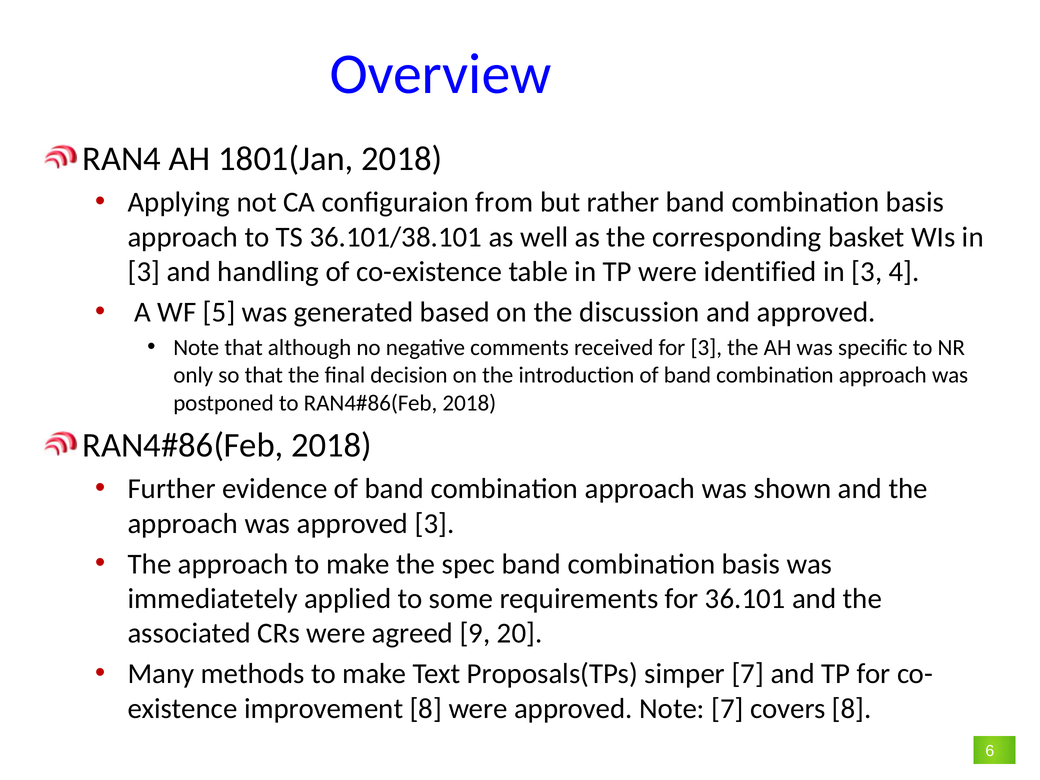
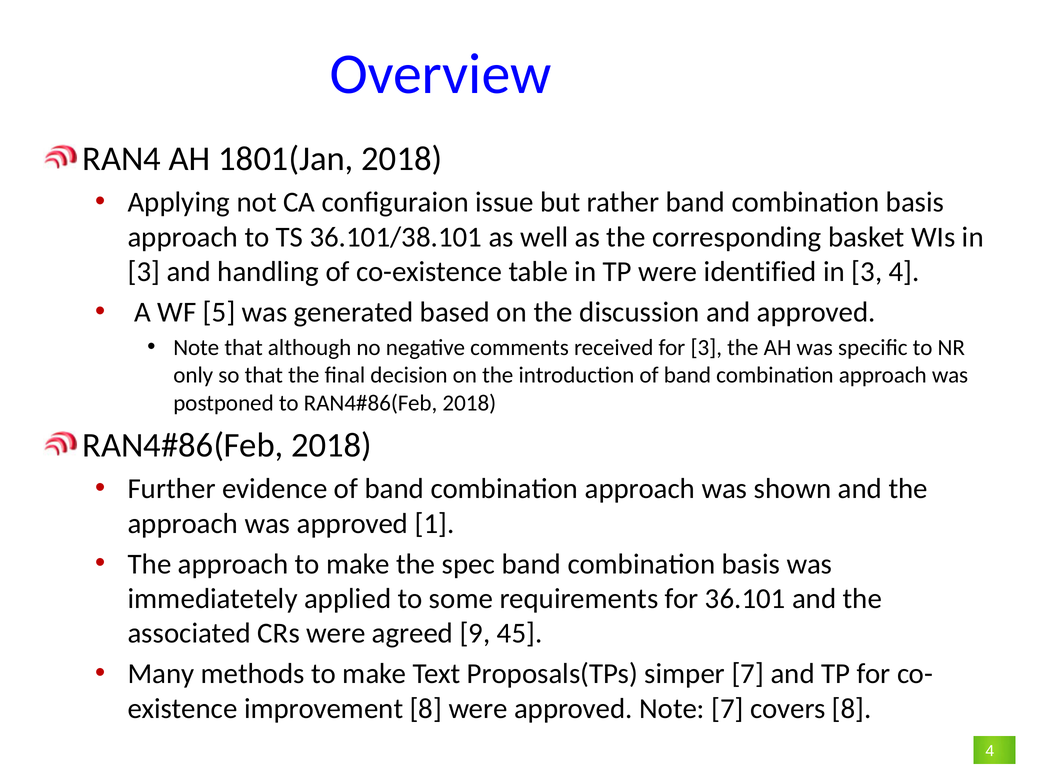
from: from -> issue (504, 202)
approved 3: 3 -> 1 (435, 524)
20: 20 -> 45 (520, 633)
6: 6 -> 4 (990, 751)
